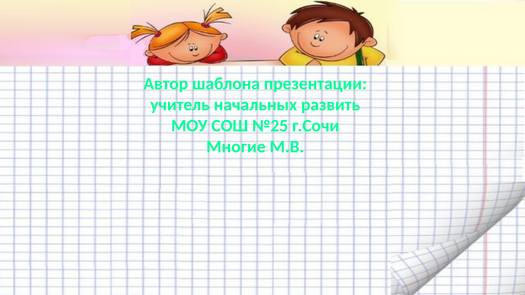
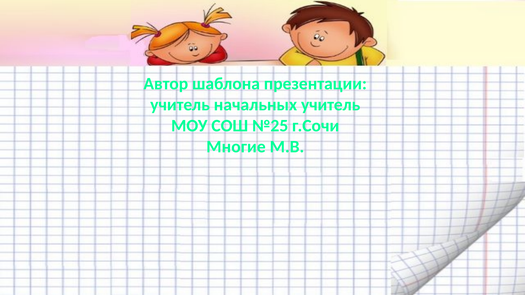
начальных развить: развить -> учитель (331, 105)
